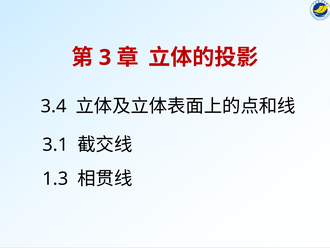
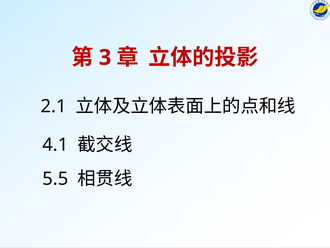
3.4: 3.4 -> 2.1 (54, 106)
3.1: 3.1 -> 4.1 (55, 145)
1.3: 1.3 -> 5.5 (55, 178)
